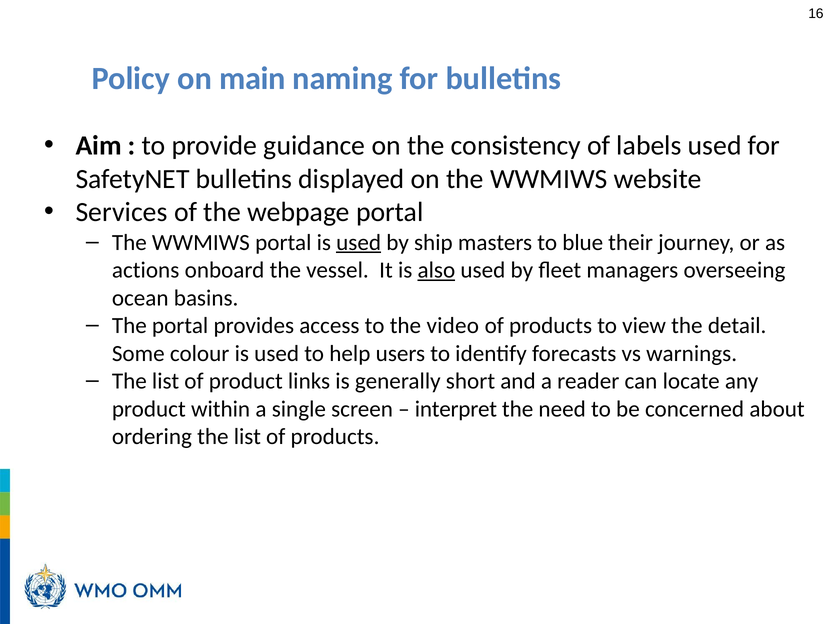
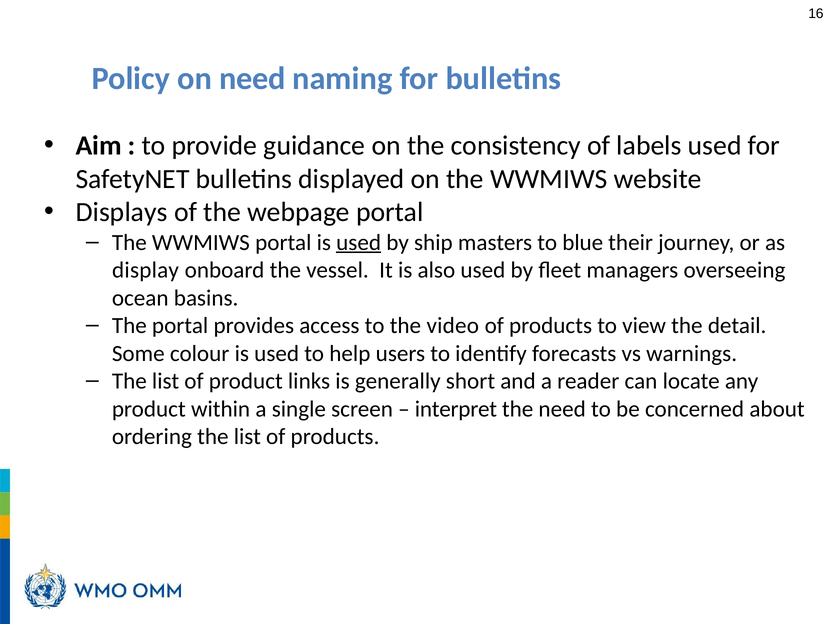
on main: main -> need (252, 78)
Services: Services -> Displays (122, 212)
actions: actions -> display (146, 270)
also underline: present -> none (436, 270)
